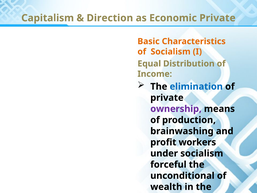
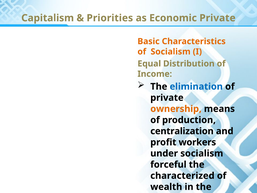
Direction: Direction -> Priorities (110, 18)
ownership colour: purple -> orange (176, 109)
brainwashing: brainwashing -> centralization (182, 131)
unconditional: unconditional -> characterized (182, 175)
